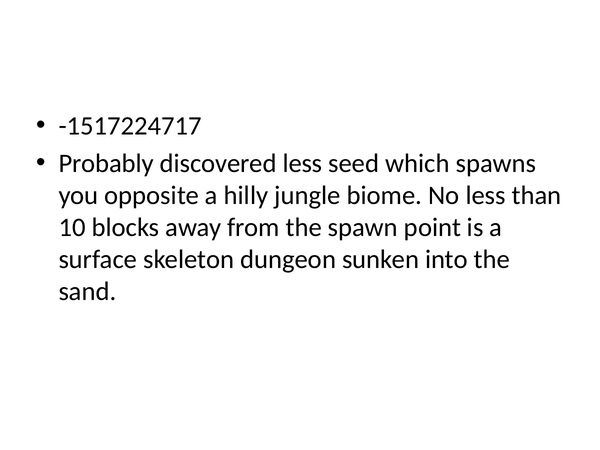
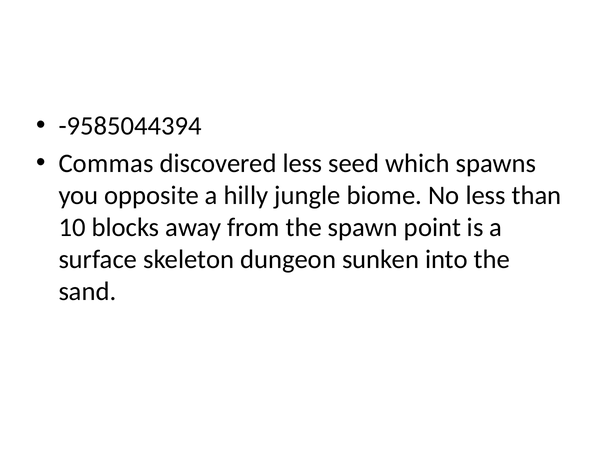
-1517224717: -1517224717 -> -9585044394 (130, 126)
Probably: Probably -> Commas (106, 163)
